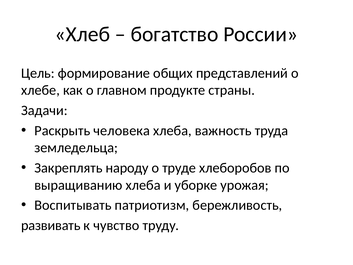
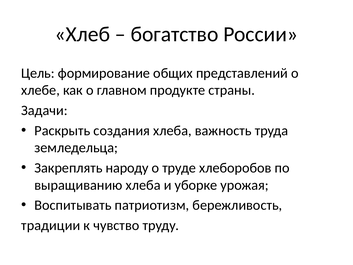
человека: человека -> создания (122, 131)
развивать: развивать -> традиции (51, 225)
